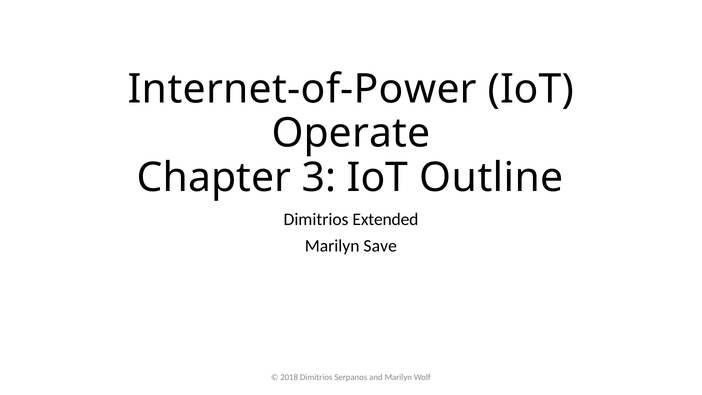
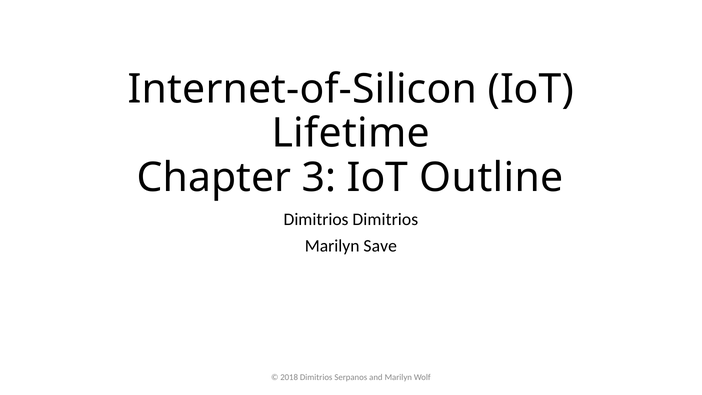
Internet-of-Power: Internet-of-Power -> Internet-of-Silicon (302, 89)
Operate: Operate -> Lifetime (351, 133)
Dimitrios Extended: Extended -> Dimitrios (385, 219)
